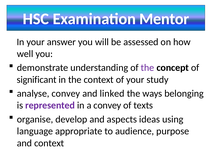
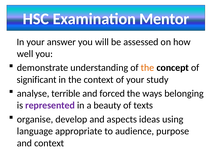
the colour: purple -> orange (147, 67)
analyse convey: convey -> terrible (66, 93)
linked: linked -> forced (112, 93)
a convey: convey -> beauty (107, 105)
